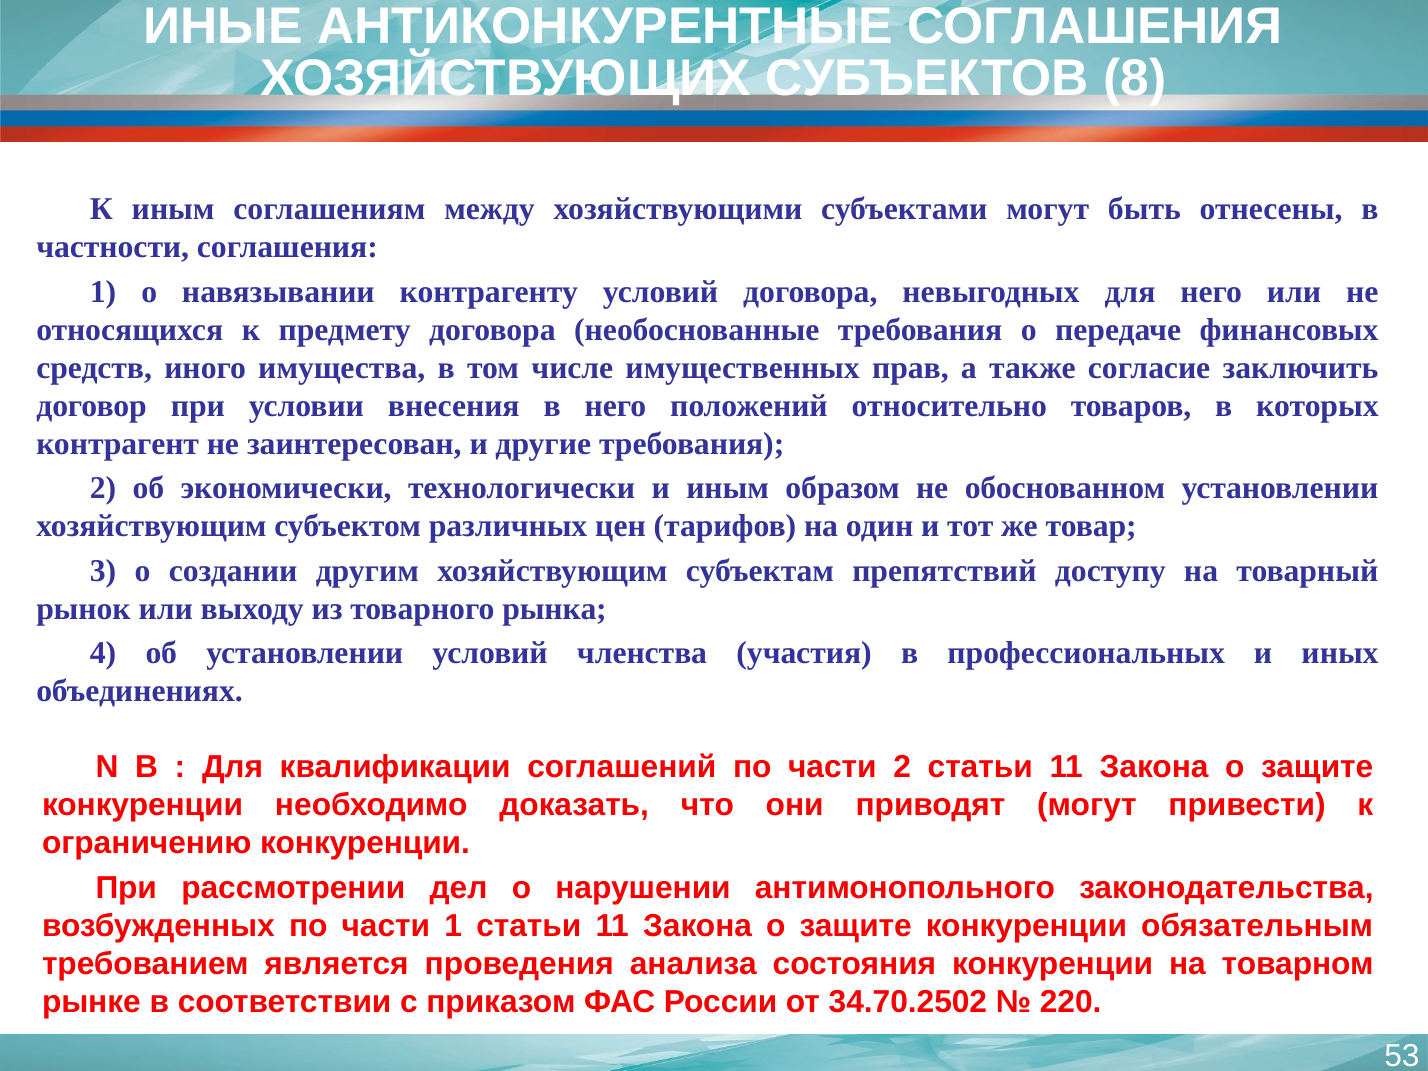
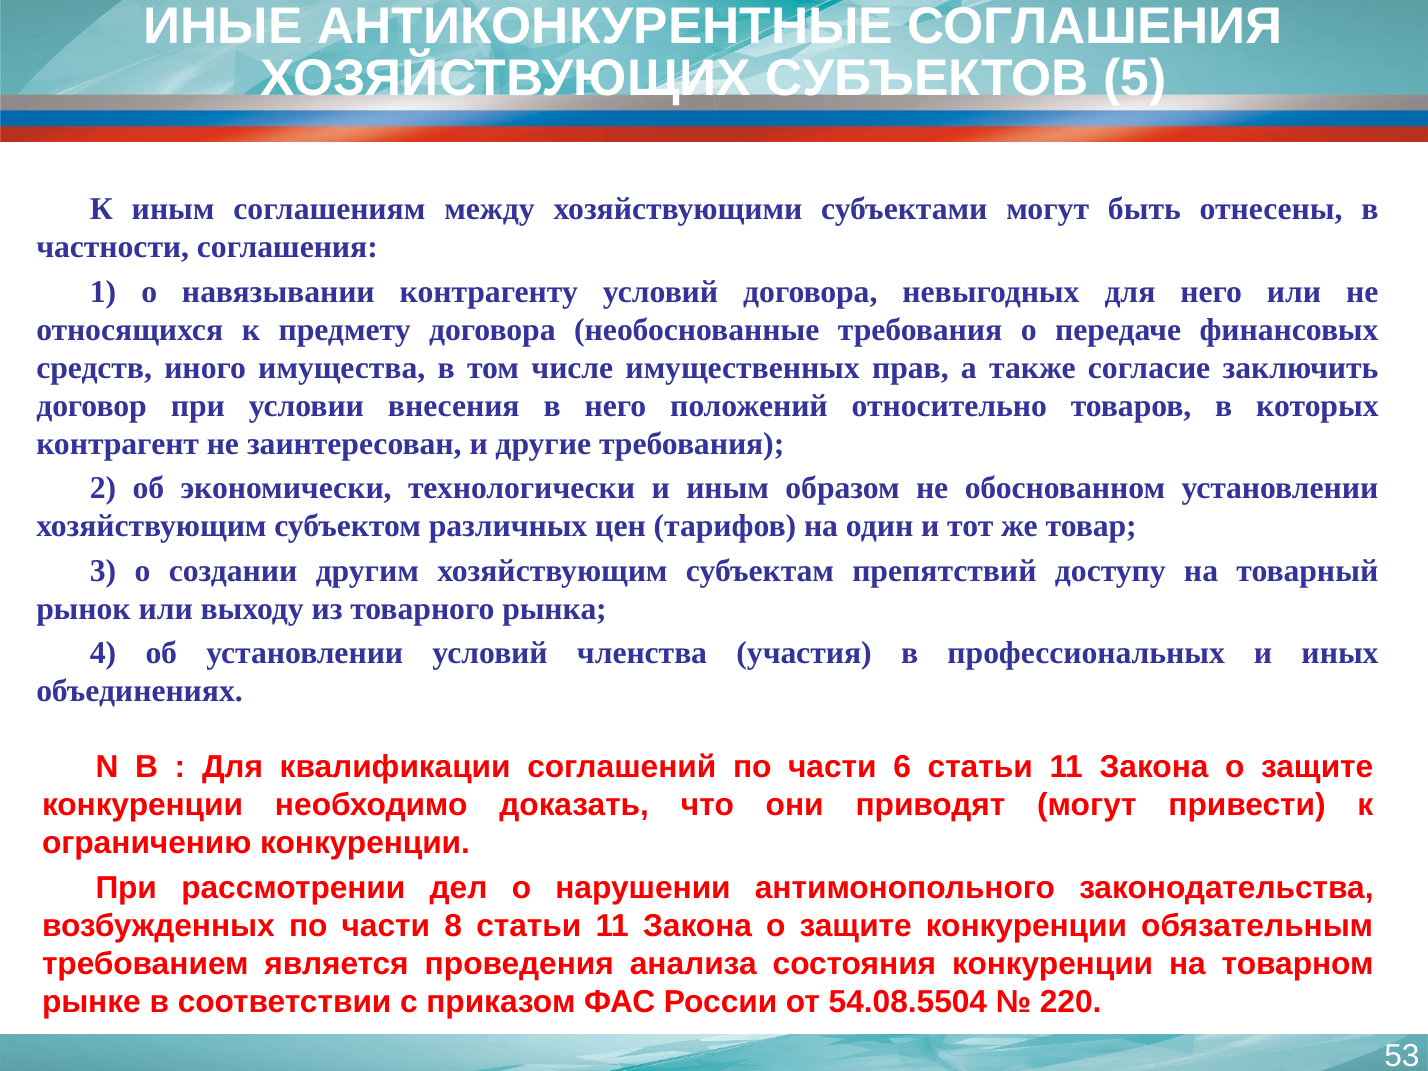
8: 8 -> 5 (1135, 79)
части 2: 2 -> 6 (902, 767)
части 1: 1 -> 8 (453, 926)
34.70.2502: 34.70.2502 -> 54.08.5504 (908, 1002)
